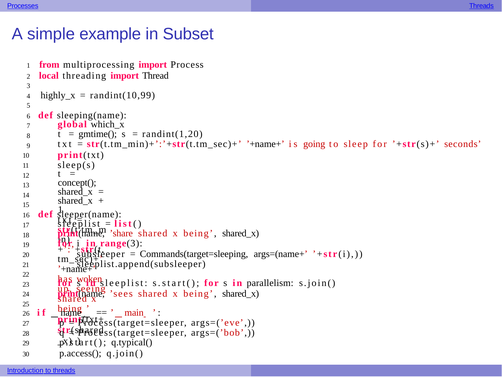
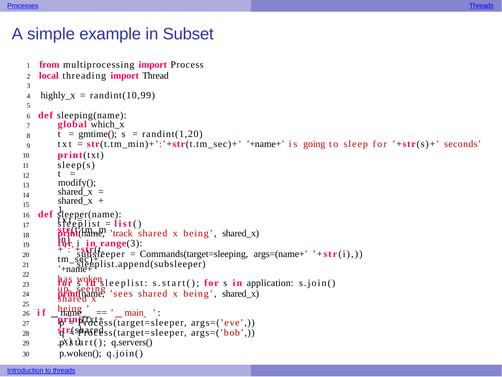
concept(: concept( -> modify( (77, 183)
’share: ’share -> ’track (121, 233)
parallelism: parallelism -> application (270, 283)
q.typical(: q.typical( -> q.servers( (132, 342)
p.access(: p.access( -> p.woken( (80, 353)
